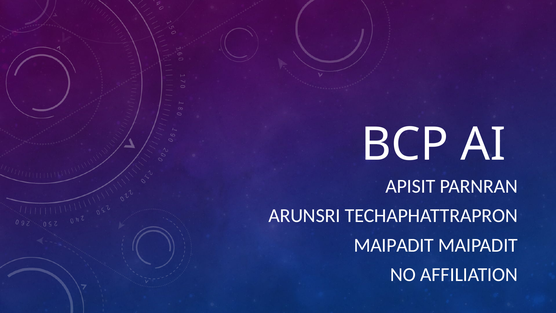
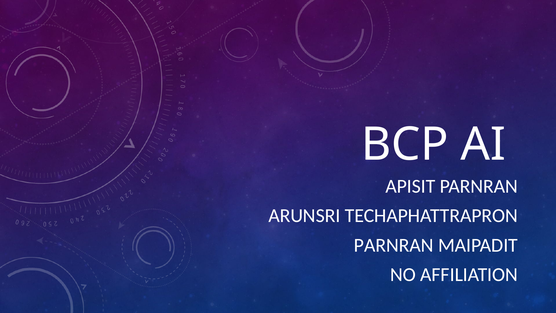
MAIPADIT: MAIPADIT -> PARNRAN (394, 245)
